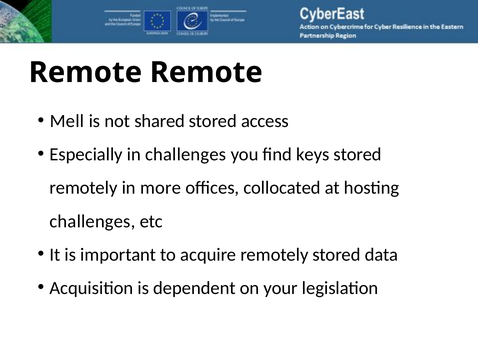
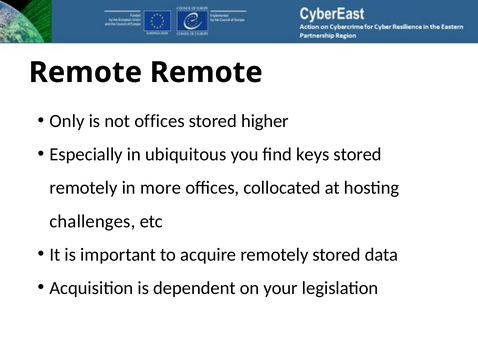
Mell: Mell -> Only (67, 121)
not shared: shared -> offices (159, 121)
access: access -> higher (265, 121)
in challenges: challenges -> ubiquitous (186, 155)
